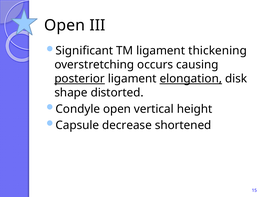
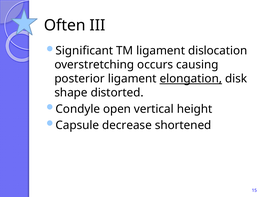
Open: Open -> Often (65, 25)
thickening: thickening -> dislocation (218, 51)
posterior underline: present -> none (80, 79)
